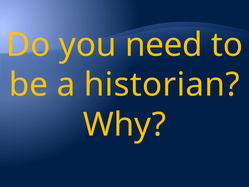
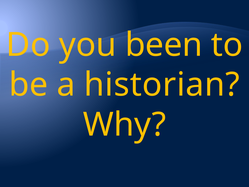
need: need -> been (164, 45)
